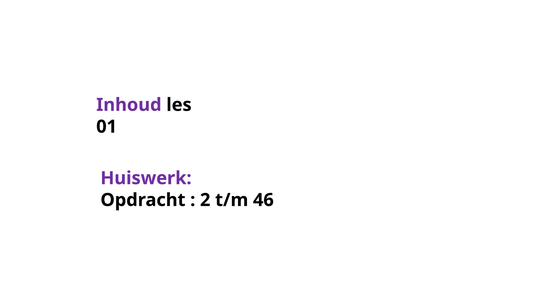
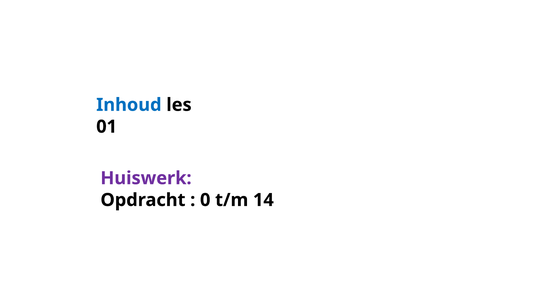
Inhoud colour: purple -> blue (129, 105)
2: 2 -> 0 (205, 200)
46: 46 -> 14 (263, 200)
